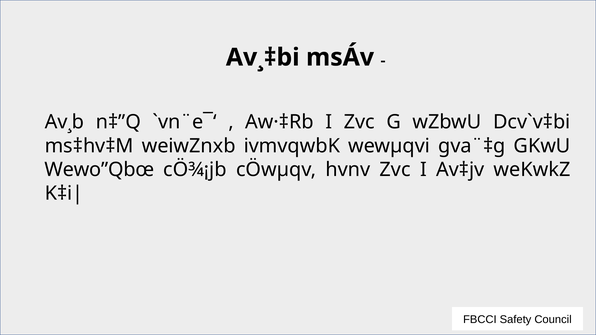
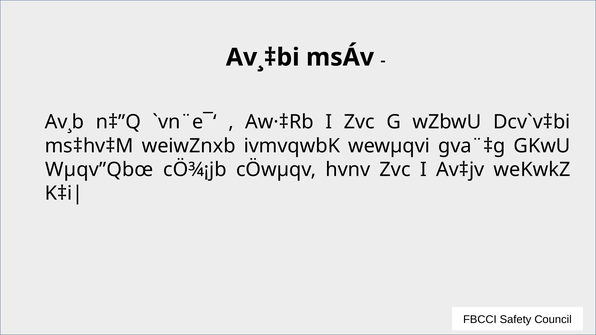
Wewo”Qbœ: Wewo”Qbœ -> Wµqv”Qbœ (99, 170)
